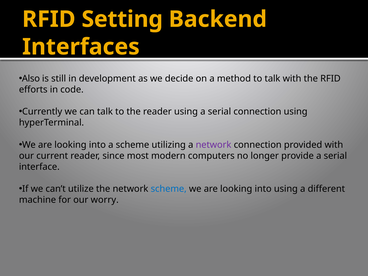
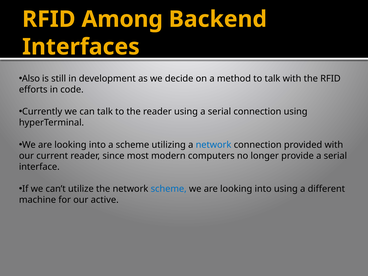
Setting: Setting -> Among (122, 19)
network colour: purple -> blue (214, 145)
worry: worry -> active (105, 200)
